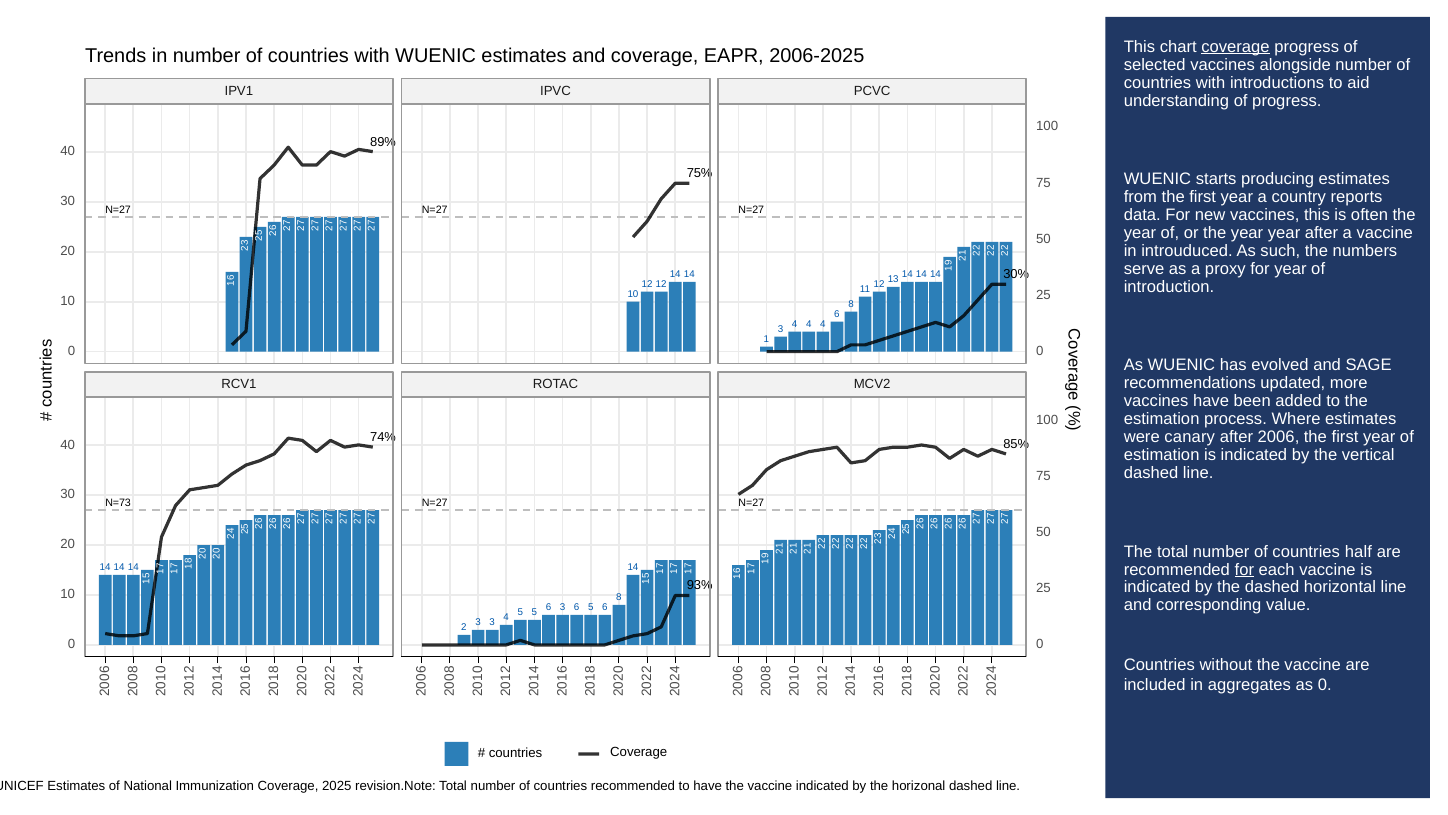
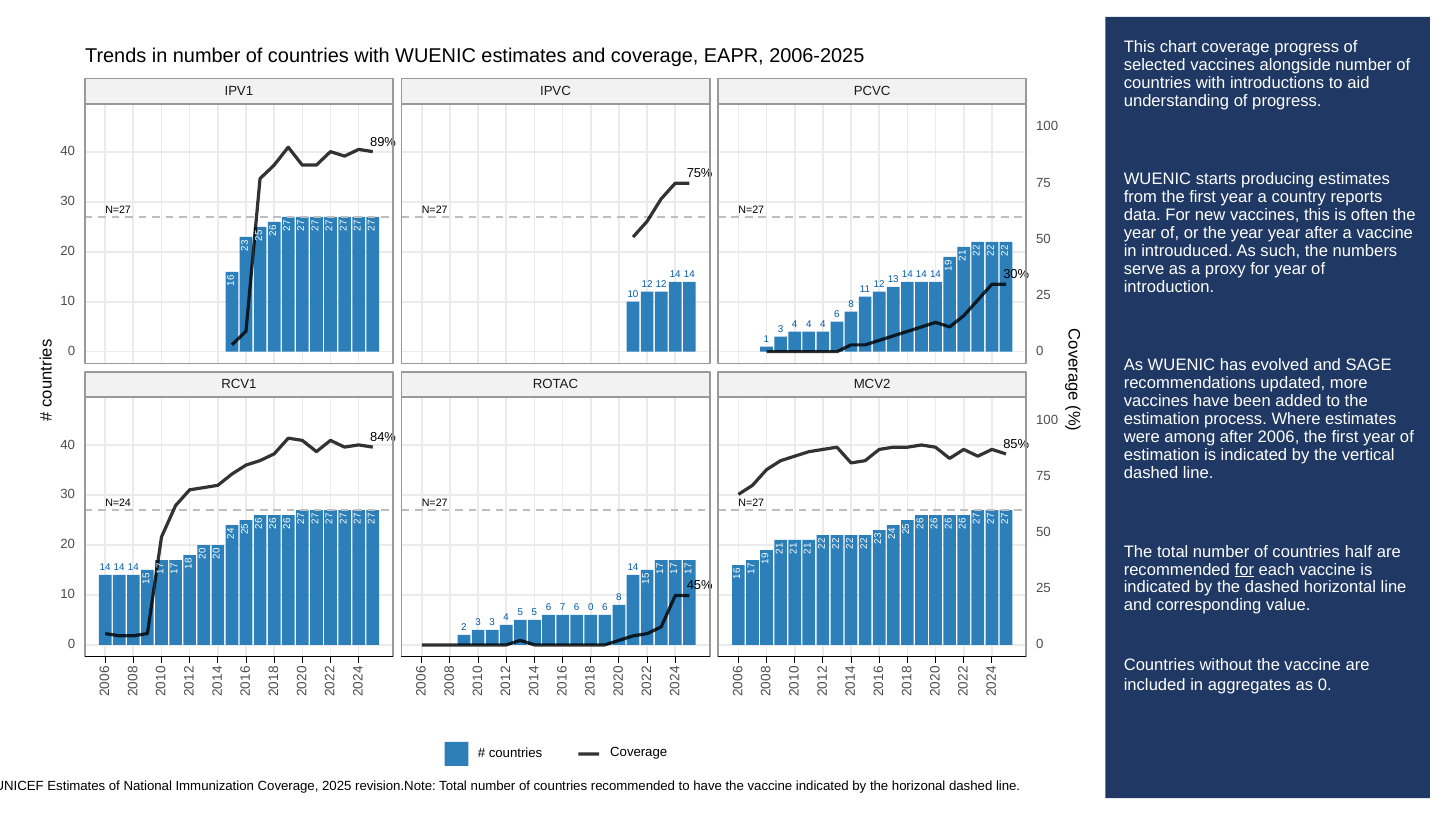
coverage underline: present -> none (1236, 47)
canary: canary -> among (1190, 437)
74%: 74% -> 84% (383, 437)
N=73: N=73 -> N=24 (118, 502)
93%: 93% -> 45% (700, 585)
6 3: 3 -> 7 (563, 607)
6 5: 5 -> 0 (591, 607)
